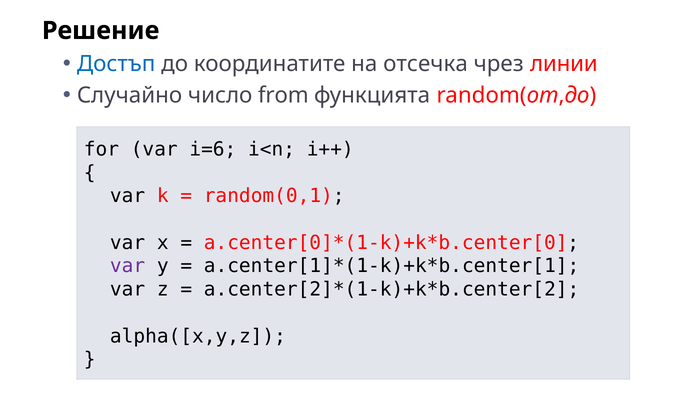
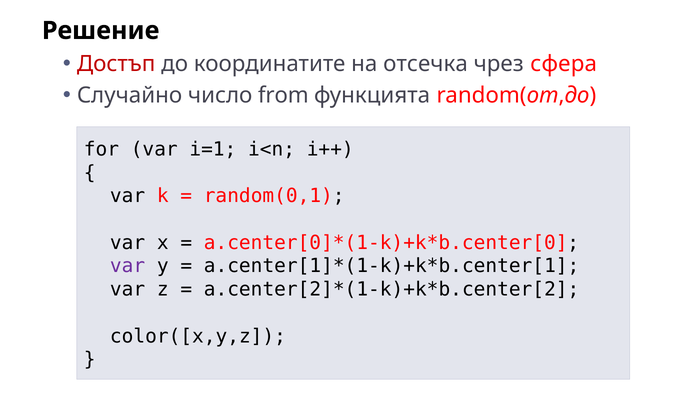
Достъп colour: blue -> red (116, 64)
линии: линии -> сфера (564, 64)
i=6: i=6 -> i=1 (213, 149)
alpha([x,y,z: alpha([x,y,z -> color([x,y,z (198, 336)
